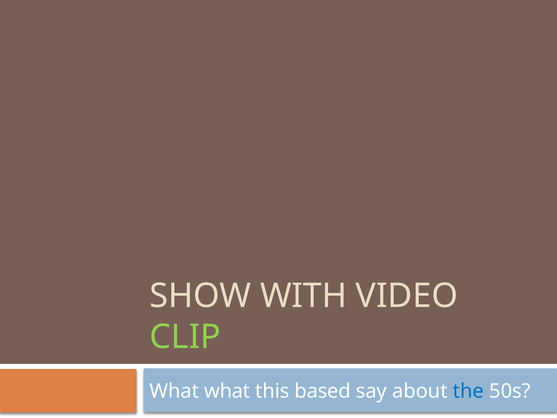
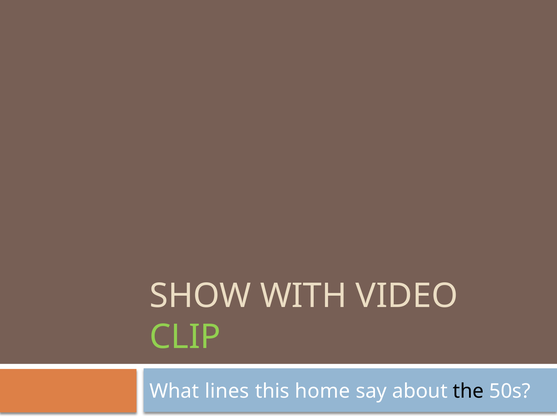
What what: what -> lines (227, 391)
based: based -> home (323, 391)
the colour: blue -> black (468, 391)
